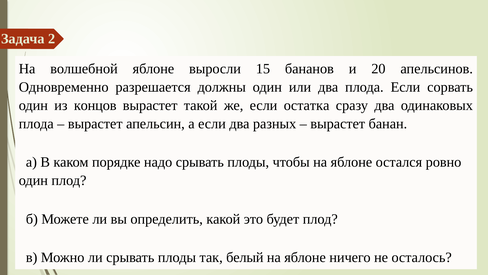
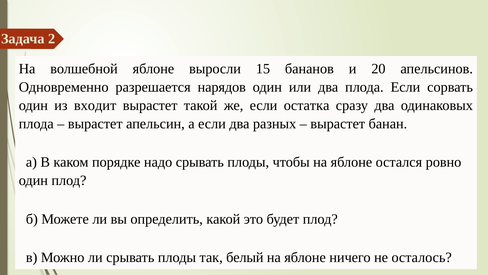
должны: должны -> нарядов (222, 87)
концов: концов -> входит (95, 105)
